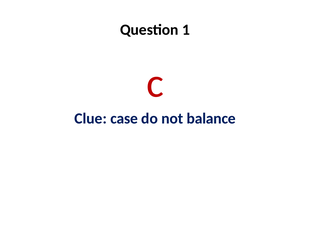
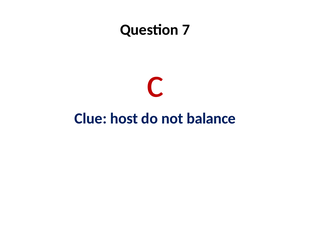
1: 1 -> 7 (186, 30)
case: case -> host (124, 119)
